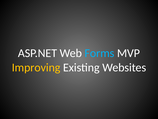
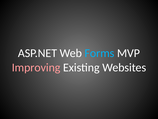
Improving colour: yellow -> pink (36, 67)
